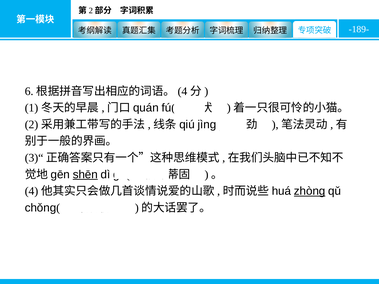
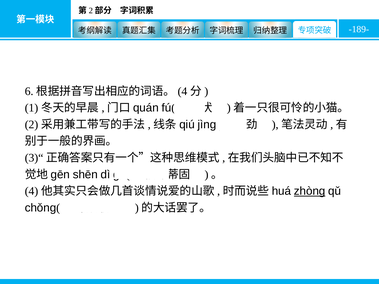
shēn underline: present -> none (85, 175)
